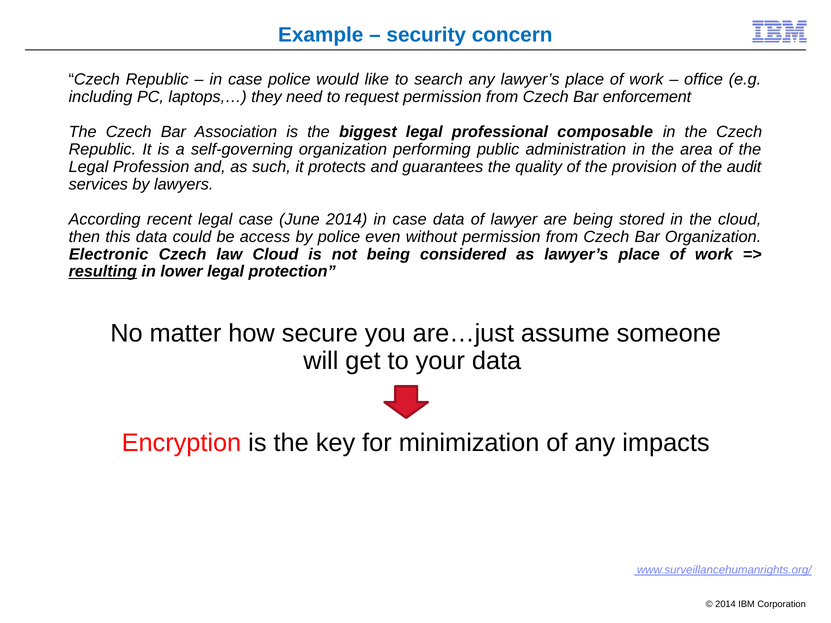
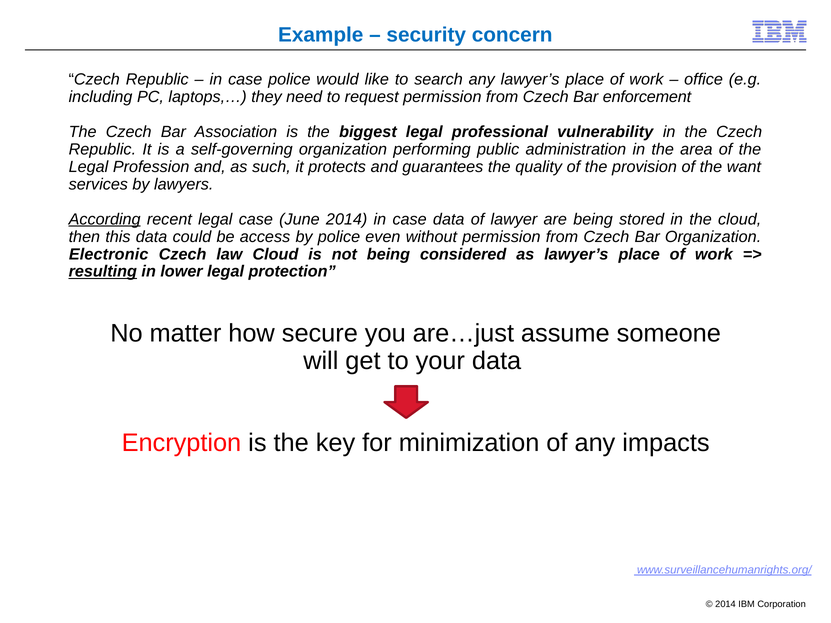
composable: composable -> vulnerability (605, 132)
audit: audit -> want (744, 167)
According underline: none -> present (105, 219)
